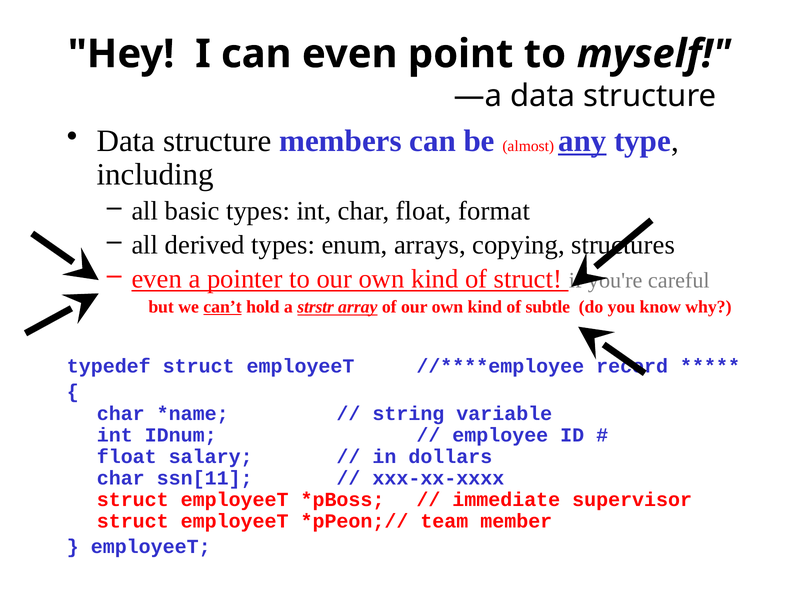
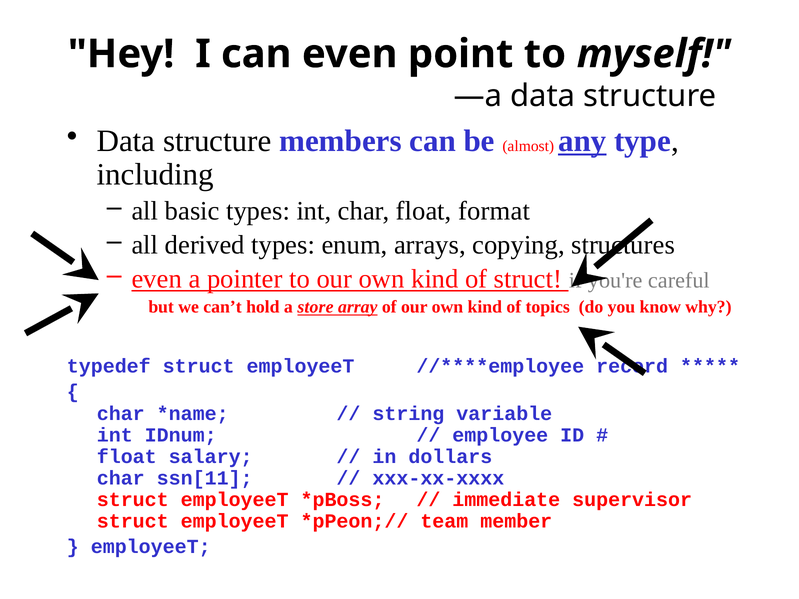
can’t underline: present -> none (222, 307)
strstr: strstr -> store (315, 307)
subtle: subtle -> topics (548, 307)
